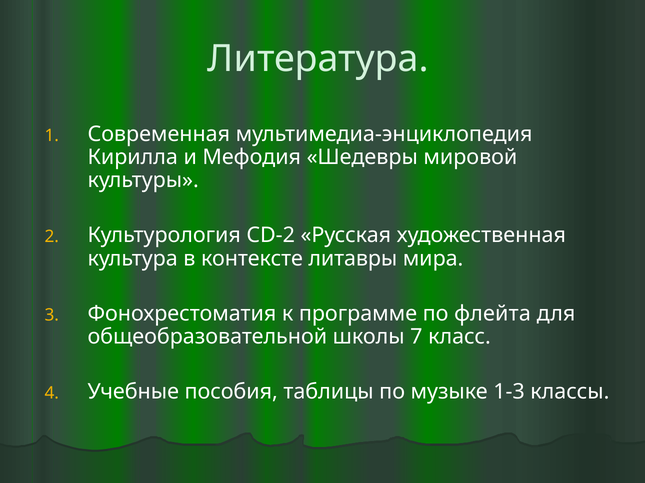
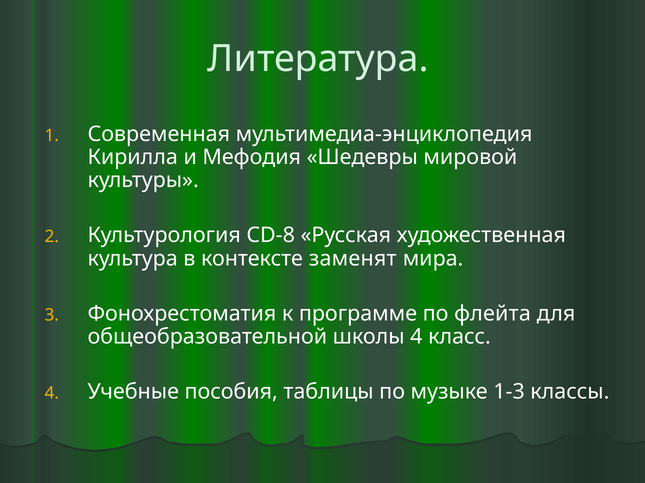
CD-2: CD-2 -> CD-8 (271, 236)
литавры: литавры -> заменят (353, 259)
школы 7: 7 -> 4 (416, 337)
